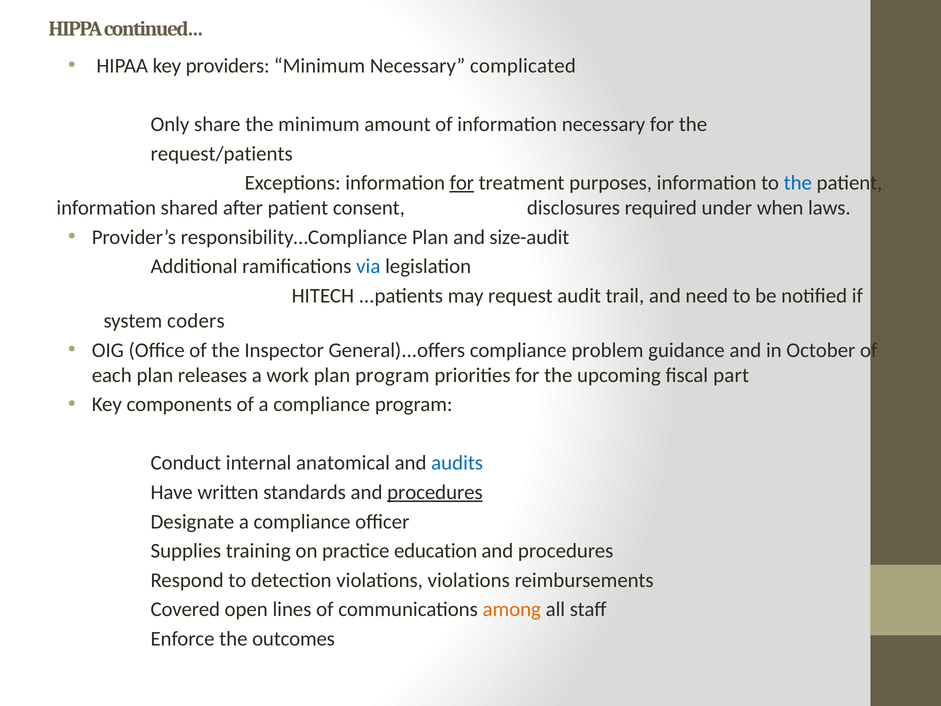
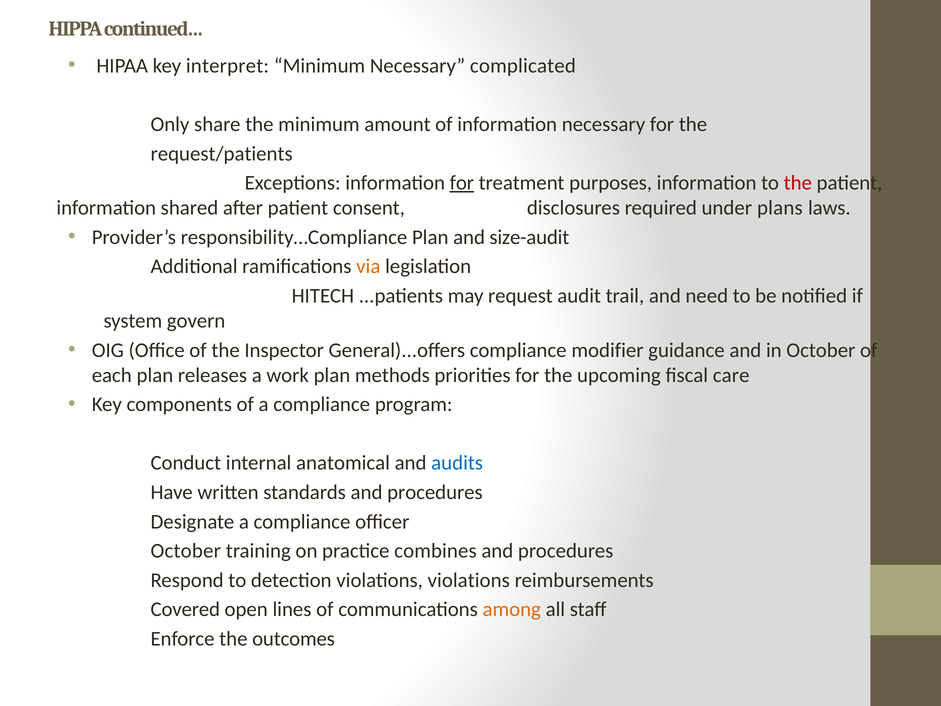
providers: providers -> interpret (227, 66)
the colour: blue -> red (798, 183)
when: when -> plans (780, 208)
via colour: blue -> orange (368, 266)
coders: coders -> govern (196, 321)
problem: problem -> modifier (607, 350)
plan program: program -> methods (392, 375)
part: part -> care (731, 375)
procedures underline: present -> none (435, 492)
Supplies: Supplies -> October (186, 551)
education: education -> combines (435, 551)
